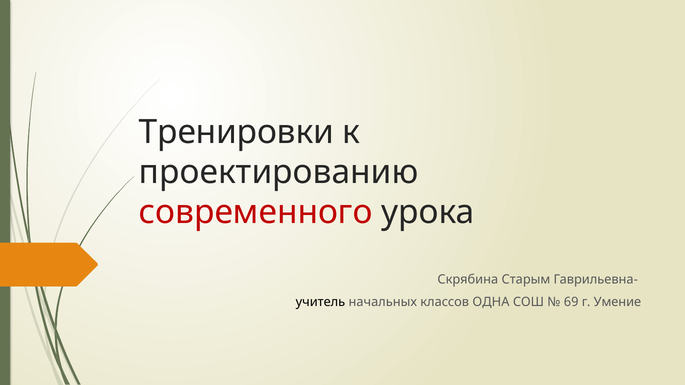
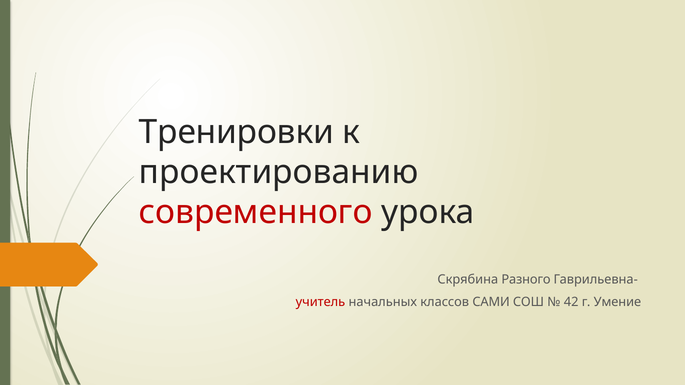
Старым: Старым -> Разного (526, 280)
учитель colour: black -> red (320, 302)
ОДНА: ОДНА -> САМИ (491, 302)
69: 69 -> 42 (571, 302)
